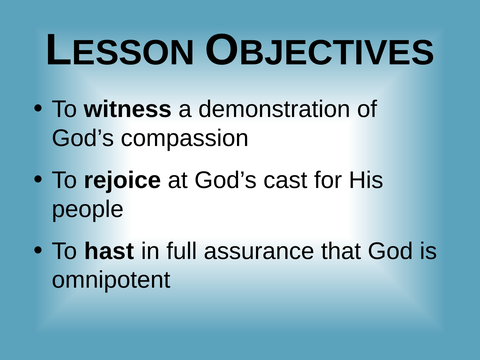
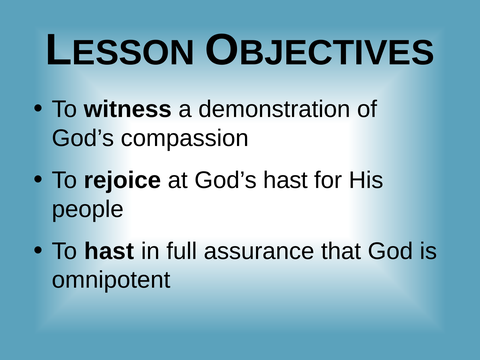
God’s cast: cast -> hast (286, 180)
